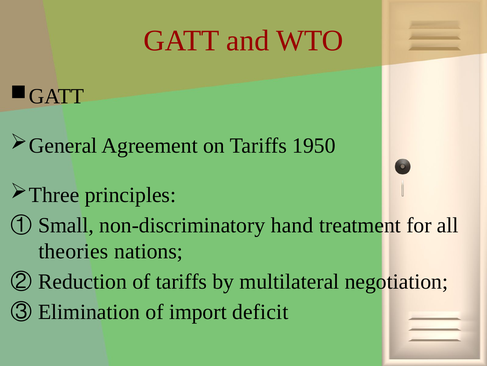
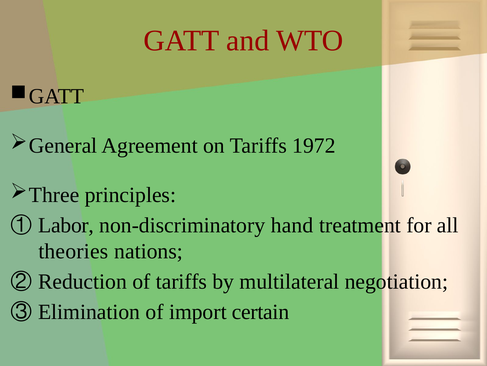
1950: 1950 -> 1972 (314, 145)
Small: Small -> Labor (66, 225)
deficit: deficit -> certain (261, 311)
